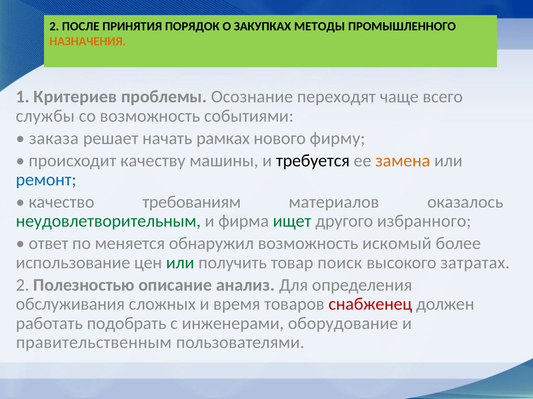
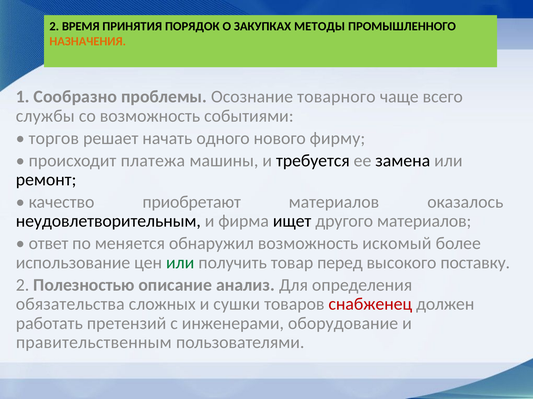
ПОСЛЕ: ПОСЛЕ -> ВРЕМЯ (81, 26)
Критериев: Критериев -> Сообразно (75, 97)
переходят: переходят -> товарного (336, 97)
заказа: заказа -> торгов (54, 138)
рамках: рамках -> одного (223, 138)
качеству: качеству -> платежа (153, 161)
замена colour: orange -> black (403, 161)
ремонт colour: blue -> black (46, 180)
требованиям: требованиям -> приобретают (192, 202)
неудовлетворительным colour: green -> black (108, 222)
ищет colour: green -> black (292, 222)
другого избранного: избранного -> материалов (424, 222)
поиск: поиск -> перед (340, 263)
затратах: затратах -> поставку (475, 263)
обслуживания: обслуживания -> обязательства (70, 305)
время: время -> сушки (237, 305)
подобрать: подобрать -> претензий (127, 324)
